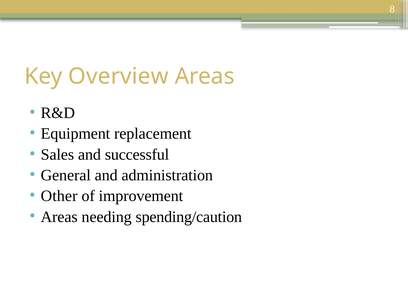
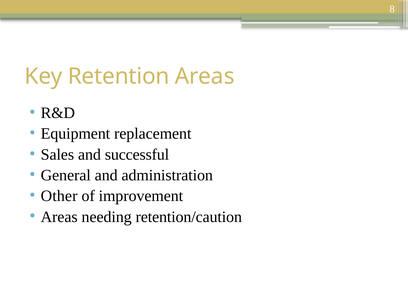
Overview: Overview -> Retention (119, 76)
spending/caution: spending/caution -> retention/caution (189, 217)
